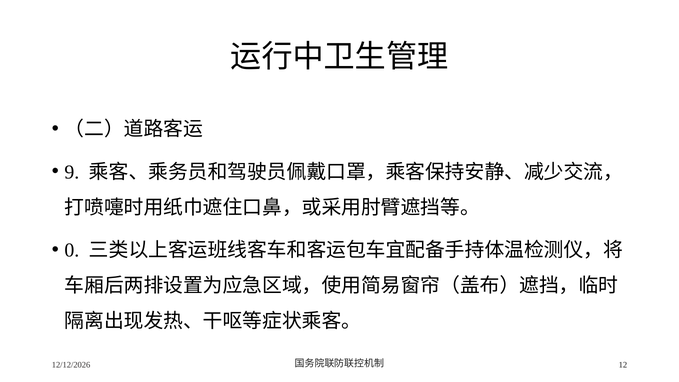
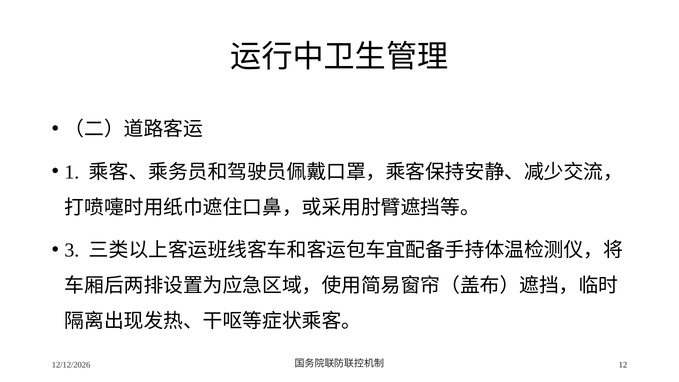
9: 9 -> 1 (72, 172)
0: 0 -> 3 (72, 250)
